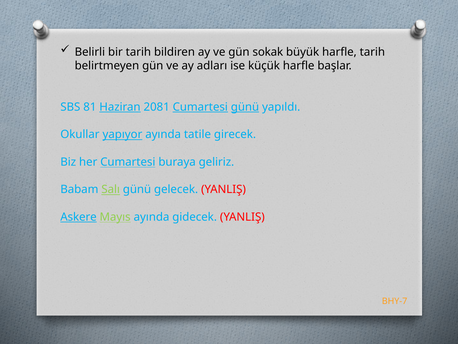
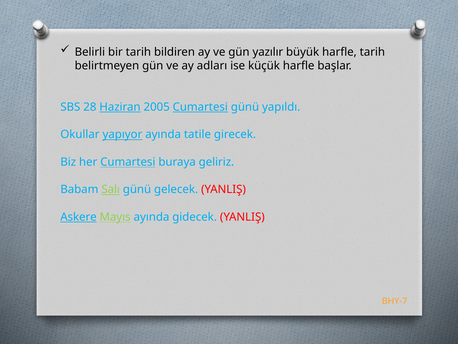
sokak: sokak -> yazılır (268, 52)
81: 81 -> 28 (90, 107)
2081: 2081 -> 2005 (157, 107)
günü underline: present -> none (245, 107)
